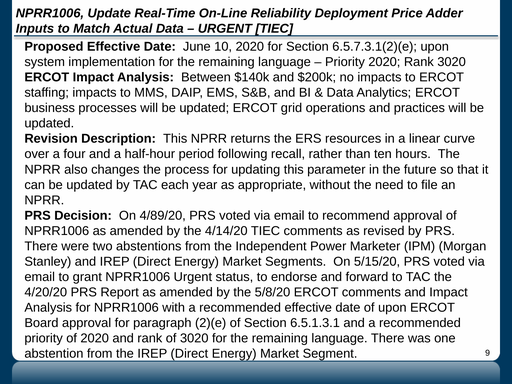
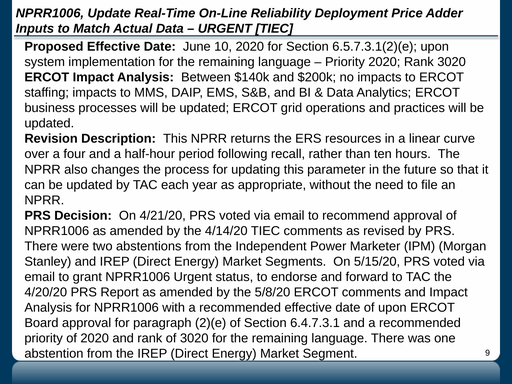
4/89/20: 4/89/20 -> 4/21/20 (163, 216)
6.5.1.3.1: 6.5.1.3.1 -> 6.4.7.3.1 (315, 323)
